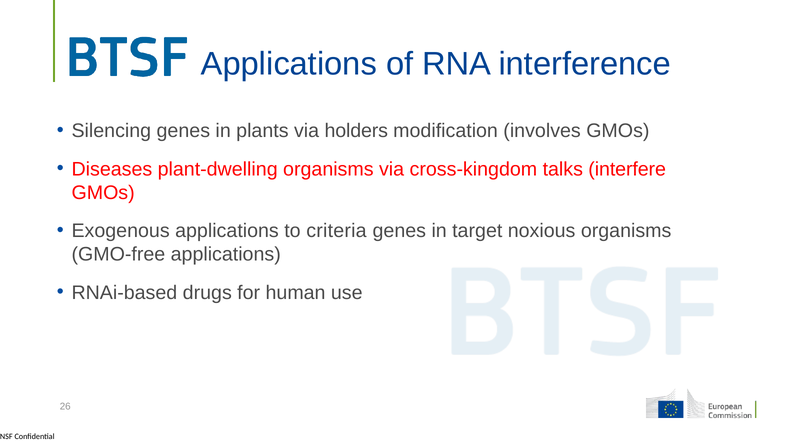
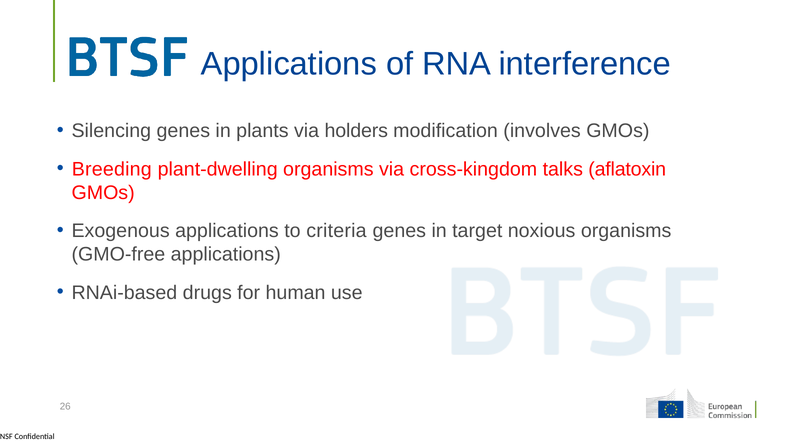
Diseases: Diseases -> Breeding (112, 169)
interfere: interfere -> aflatoxin (627, 169)
